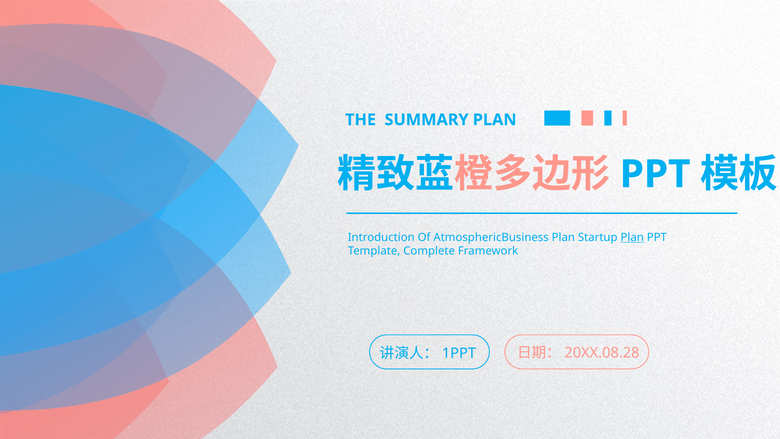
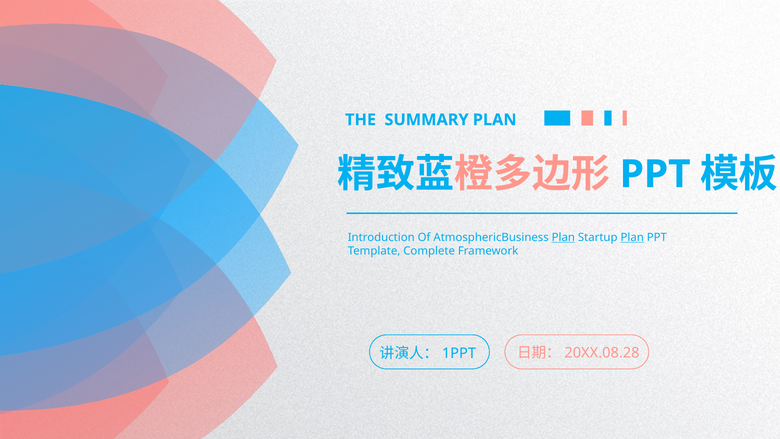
Plan underline: none -> present (563, 237)
